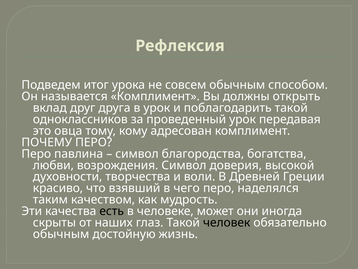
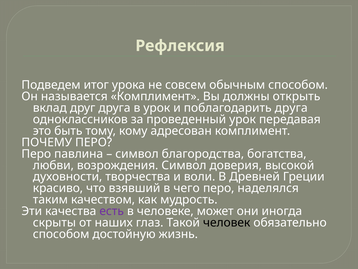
поблагодарить такой: такой -> друга (291, 108)
овца: овца -> быть (68, 131)
есть colour: black -> purple (112, 211)
обычным: обычным -> способом (61, 234)
